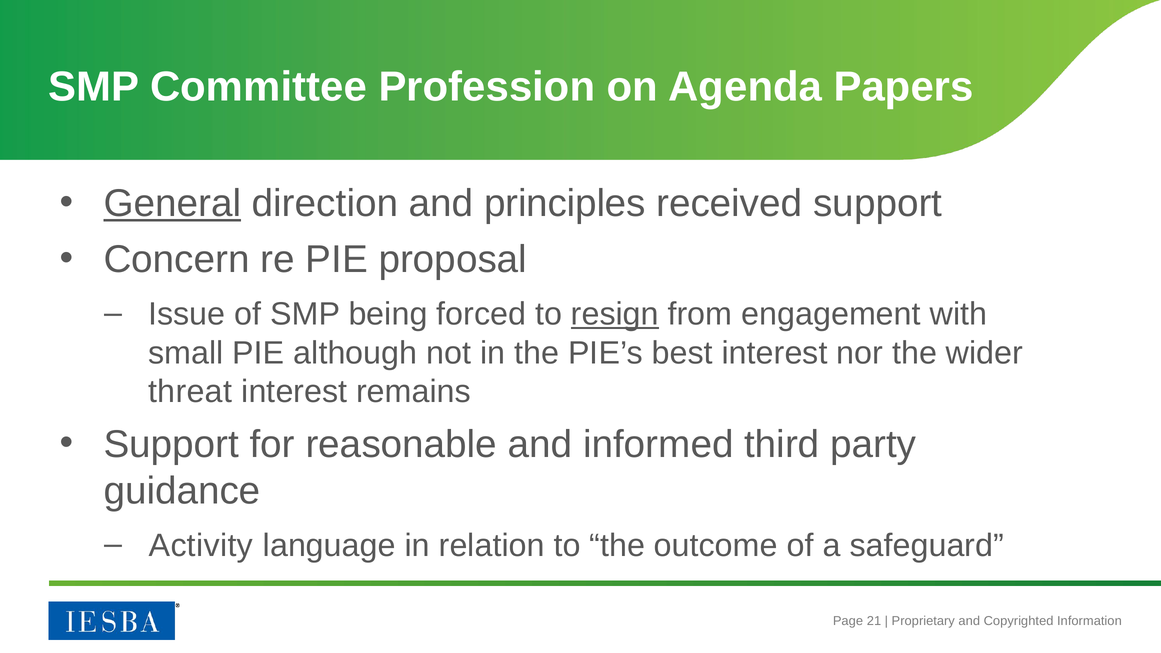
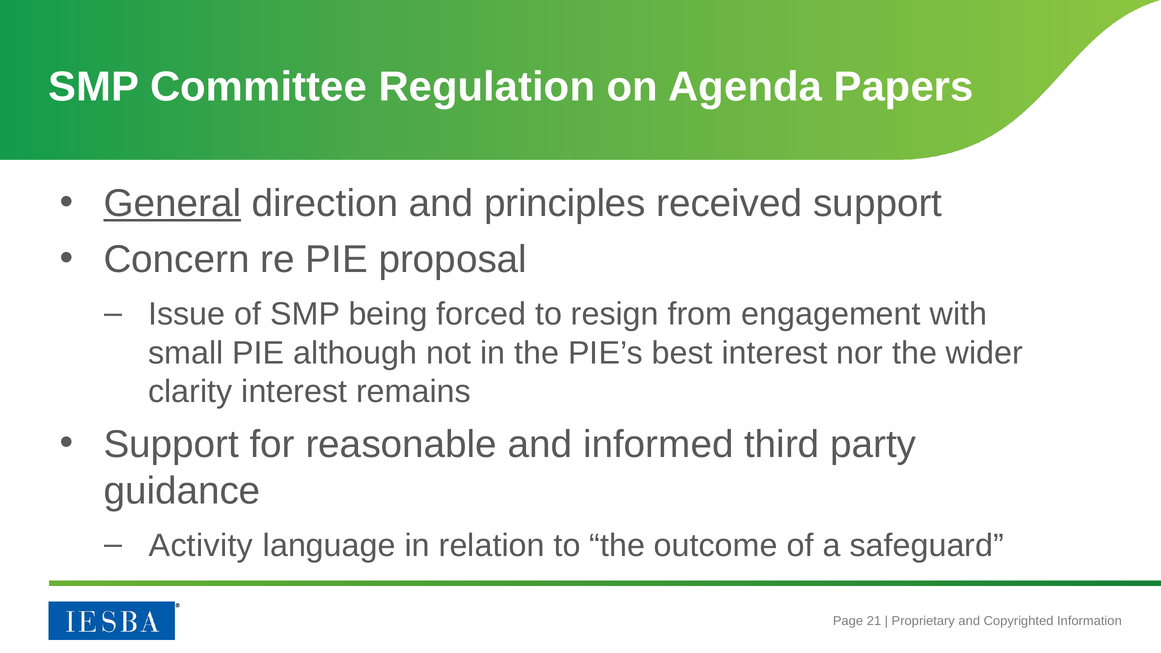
Profession: Profession -> Regulation (487, 87)
resign underline: present -> none (615, 314)
threat: threat -> clarity (190, 392)
